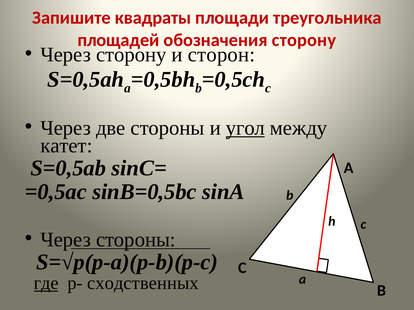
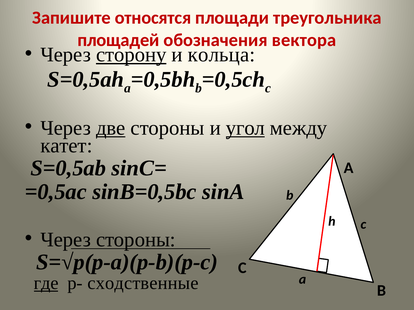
квадраты: квадраты -> относятся (153, 18)
обозначения сторону: сторону -> вектора (304, 40)
сторону underline: none -> present (131, 55)
сторон: сторон -> кольца (222, 55)
две underline: none -> present (111, 128)
сходственных: сходственных -> сходственные (143, 284)
